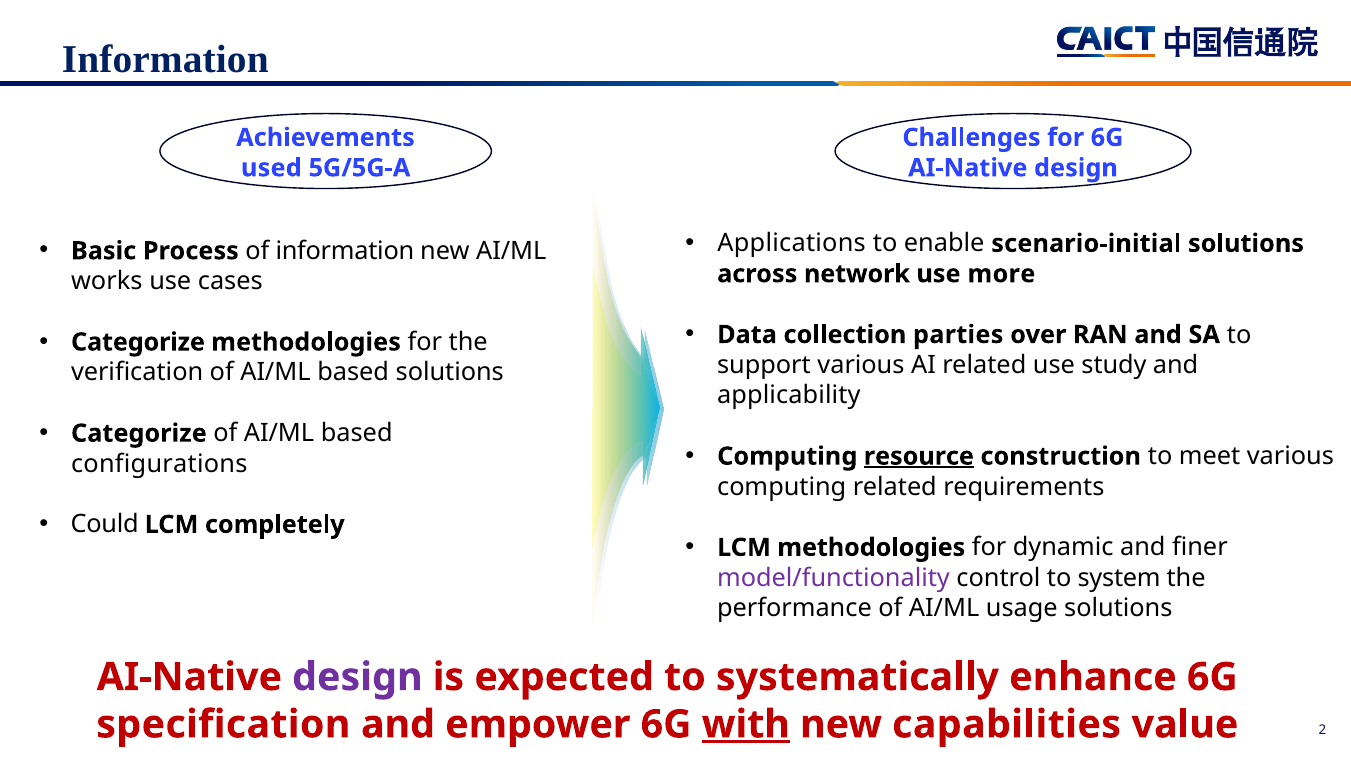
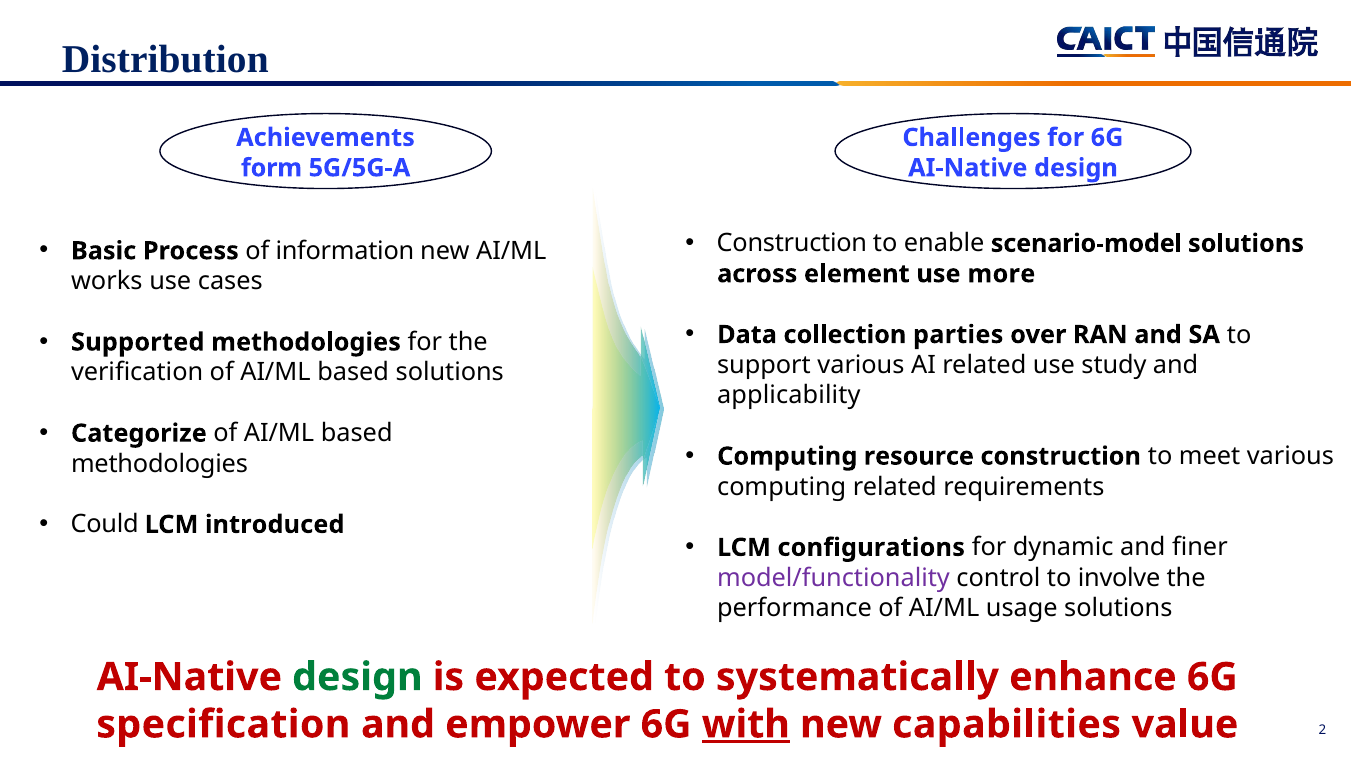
Information: Information -> Distribution (165, 60)
used: used -> form (272, 168)
Applications: Applications -> Construction (792, 243)
scenario-initial: scenario-initial -> scenario-model (1086, 243)
network: network -> element (857, 274)
Categorize: Categorize -> Supported (138, 342)
resource underline: present -> none (919, 456)
configurations: configurations -> methodologies (159, 464)
completely: completely -> introduced (275, 525)
LCM methodologies: methodologies -> configurations (871, 547)
system: system -> involve (1119, 578)
design colour: purple -> green (357, 677)
